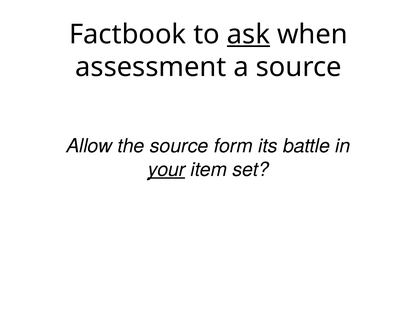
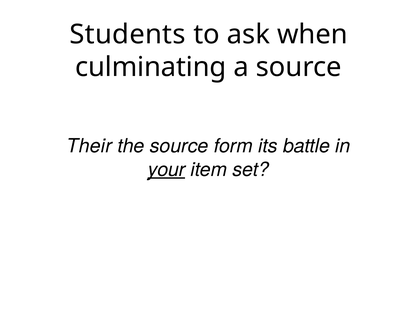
Factbook: Factbook -> Students (128, 34)
ask underline: present -> none (248, 34)
assessment: assessment -> culminating (151, 67)
Allow: Allow -> Their (89, 146)
